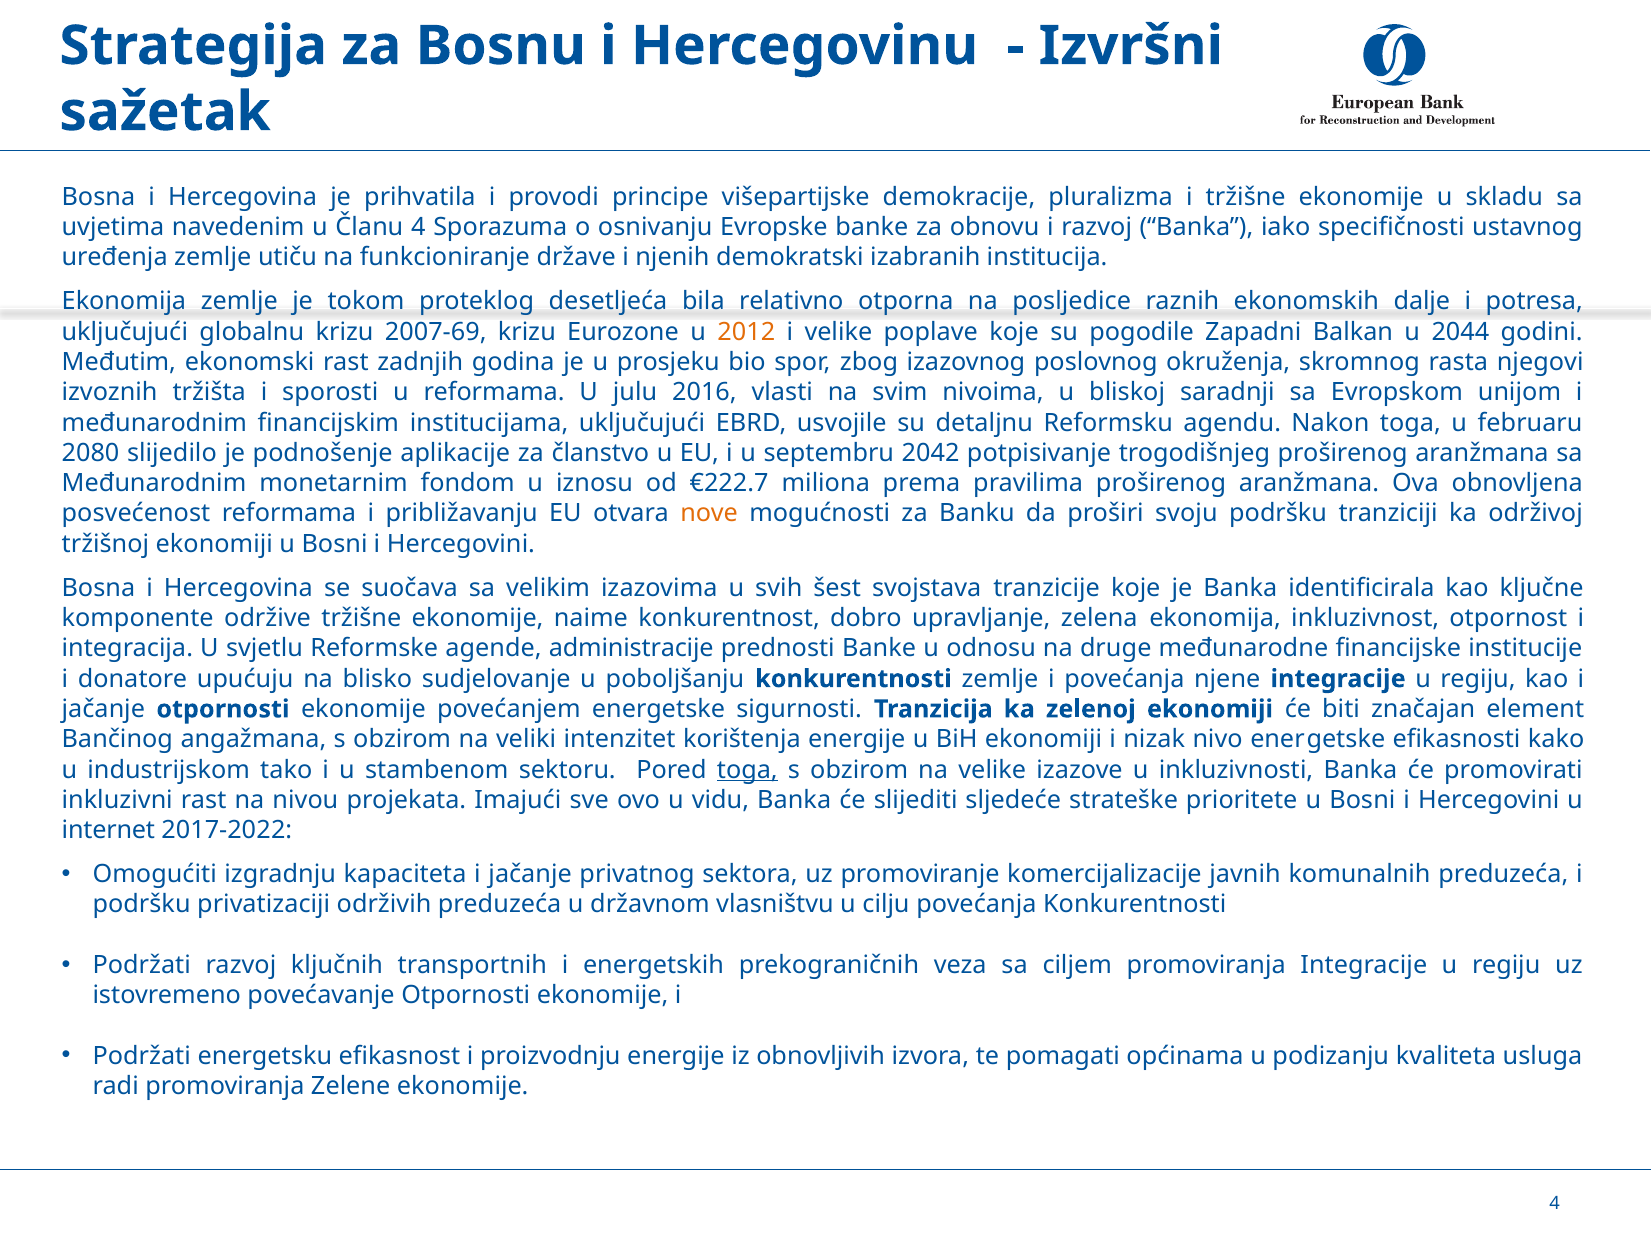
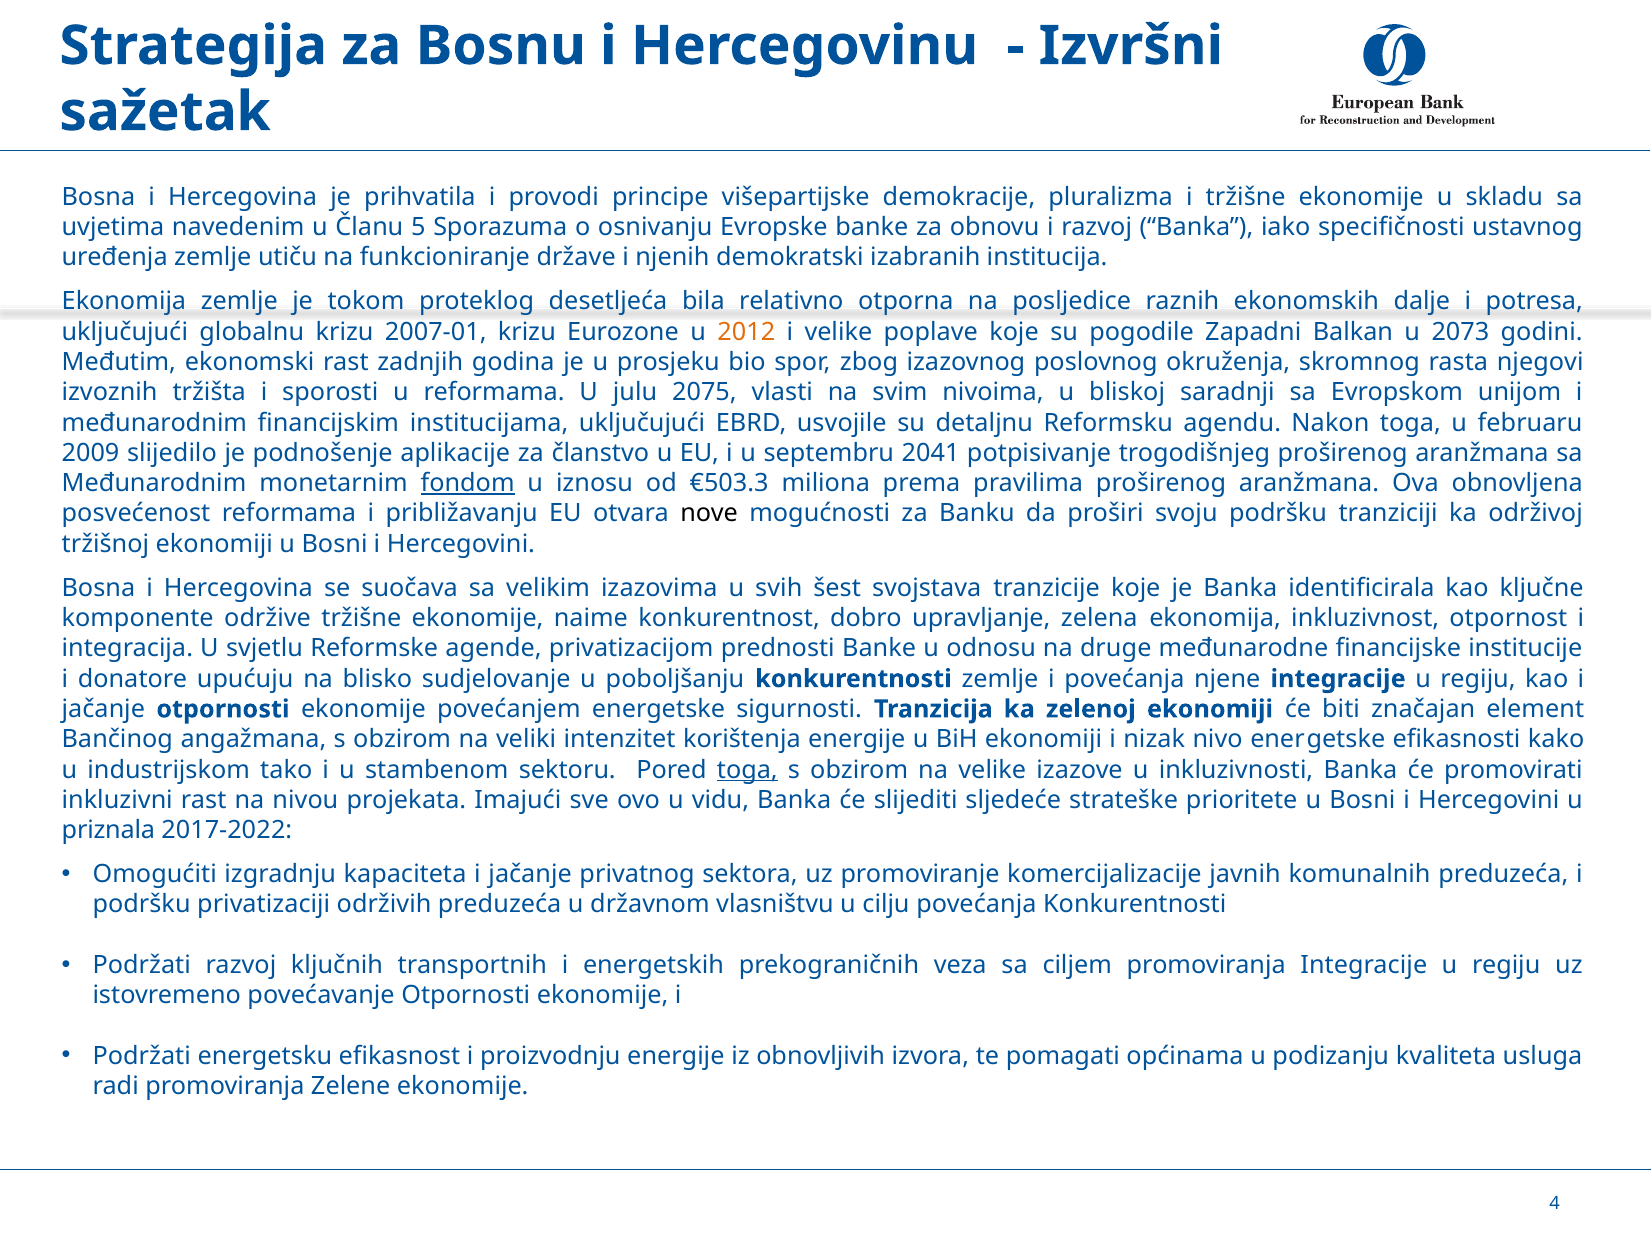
Članu 4: 4 -> 5 (418, 227)
2007-69: 2007-69 -> 2007-01 (436, 332)
2044: 2044 -> 2073 (1460, 332)
2016: 2016 -> 2075 (704, 393)
2080: 2080 -> 2009 (91, 453)
2042: 2042 -> 2041 (931, 453)
fondom underline: none -> present (468, 483)
€222.7: €222.7 -> €503.3 (729, 483)
nove colour: orange -> black (709, 514)
administracije: administracije -> privatizacijom (631, 649)
internet: internet -> priznala (108, 830)
